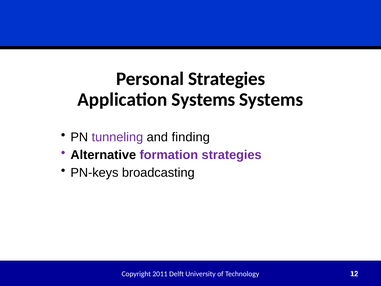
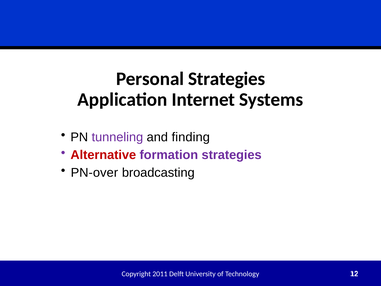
Application Systems: Systems -> Internet (203, 99)
Alternative colour: black -> red (103, 155)
PN-keys: PN-keys -> PN-over (94, 173)
